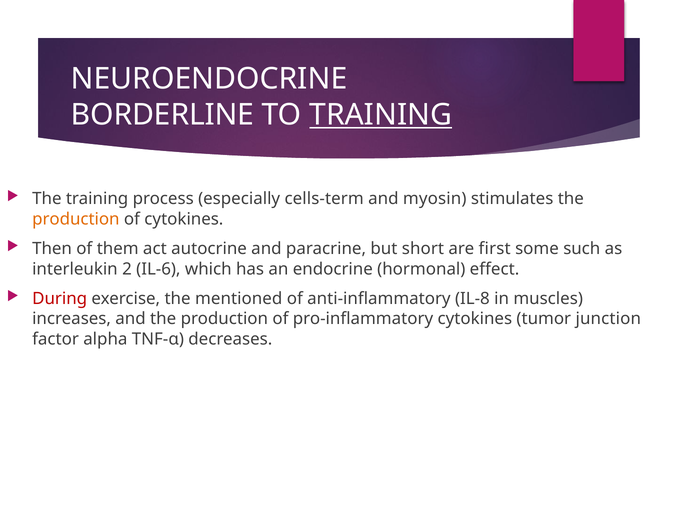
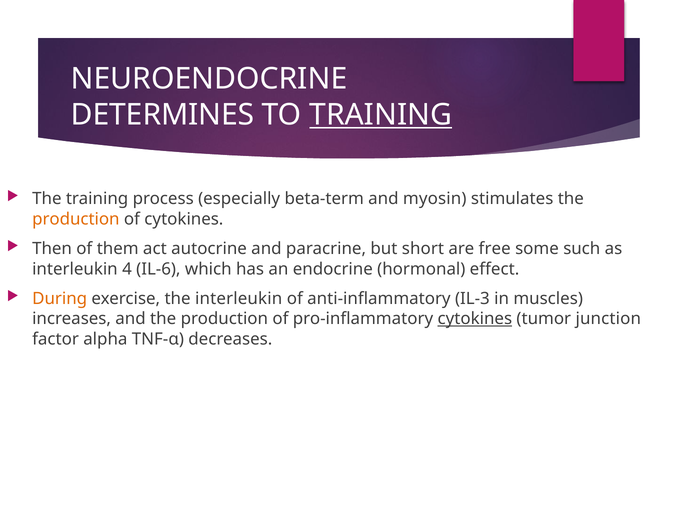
BORDERLINE: BORDERLINE -> DETERMINES (163, 115)
cells-term: cells-term -> beta-term (324, 199)
first: first -> free (495, 249)
2: 2 -> 4 (127, 269)
During colour: red -> orange (60, 299)
the mentioned: mentioned -> interleukin (239, 299)
IL-8: IL-8 -> IL-3 (472, 299)
cytokines underline: none -> present (475, 319)
